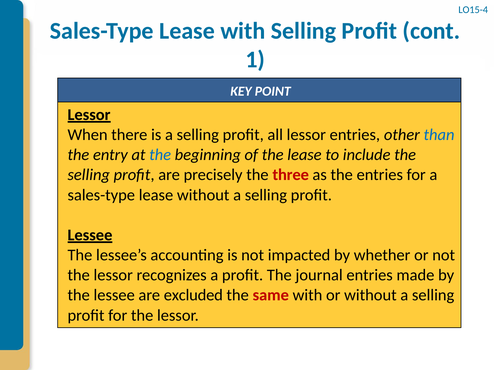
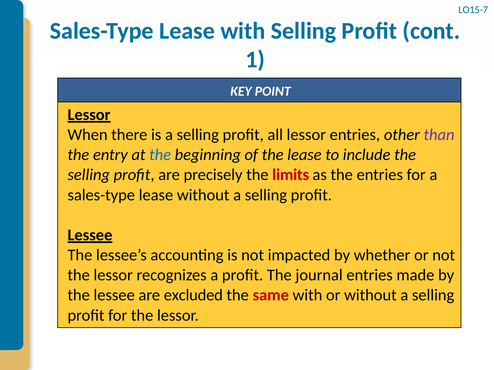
LO15-4: LO15-4 -> LO15-7 (473, 10)
than colour: blue -> purple (439, 135)
three: three -> limits (291, 175)
